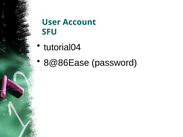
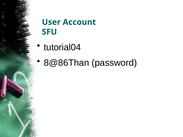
8@86Ease: 8@86Ease -> 8@86Than (66, 63)
